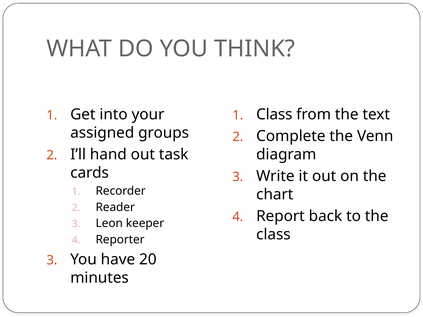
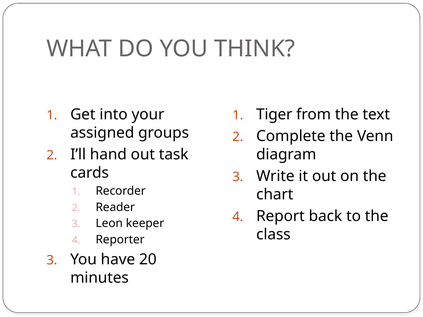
Class: Class -> Tiger (274, 115)
